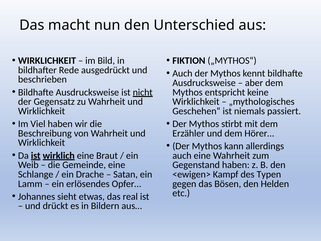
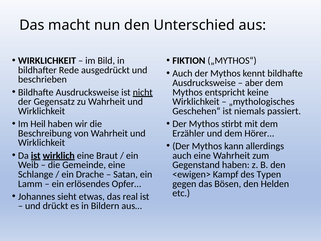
Viel: Viel -> Heil (38, 124)
